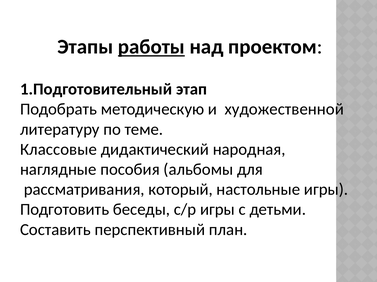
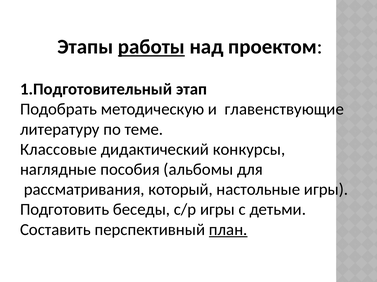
художественной: художественной -> главенствующие (284, 109)
народная: народная -> конкурсы (249, 150)
план underline: none -> present (228, 230)
